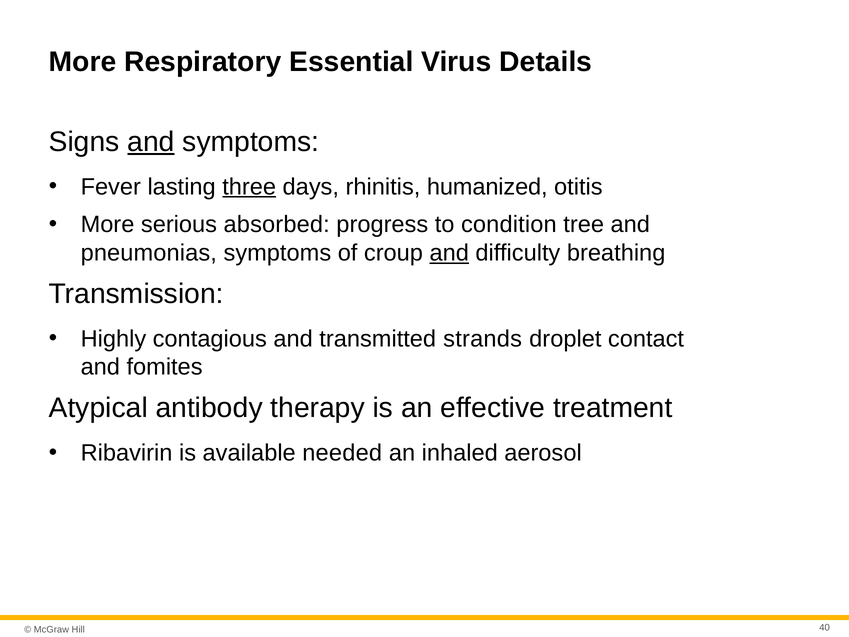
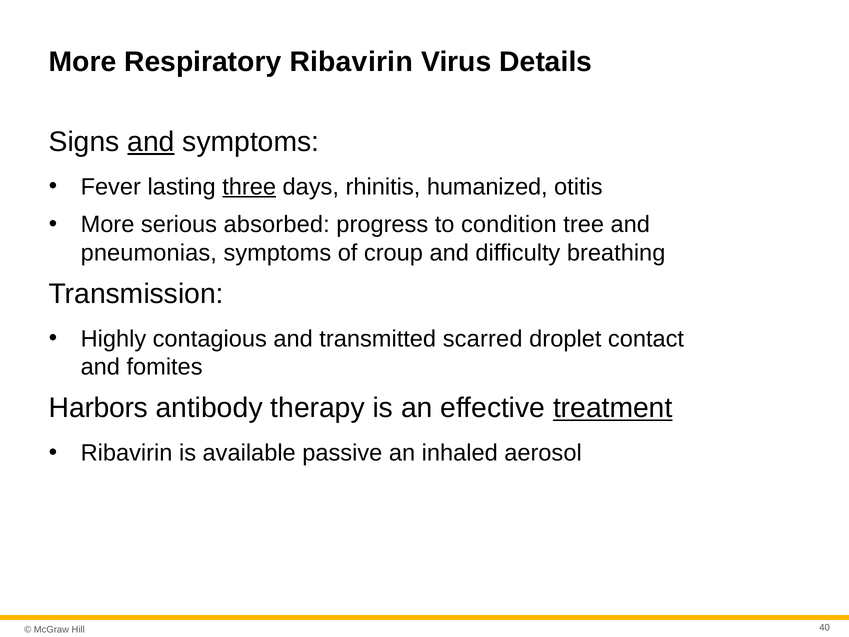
Respiratory Essential: Essential -> Ribavirin (351, 62)
and underline: present -> none (449, 253)
strands: strands -> scarred (483, 339)
Atypical: Atypical -> Harbors (98, 408)
treatment underline: none -> present (613, 408)
needed: needed -> passive (342, 453)
